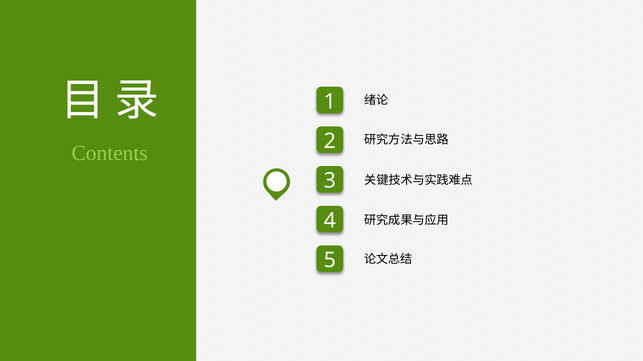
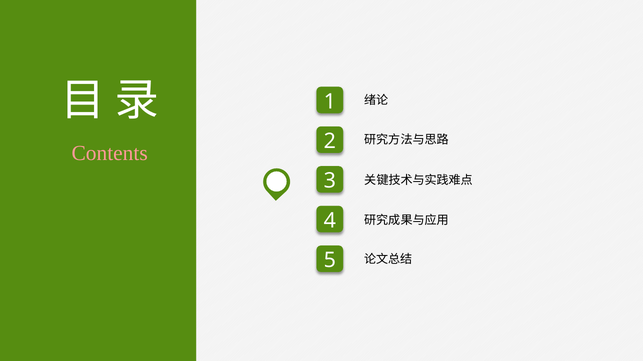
Contents colour: light green -> pink (110, 154)
